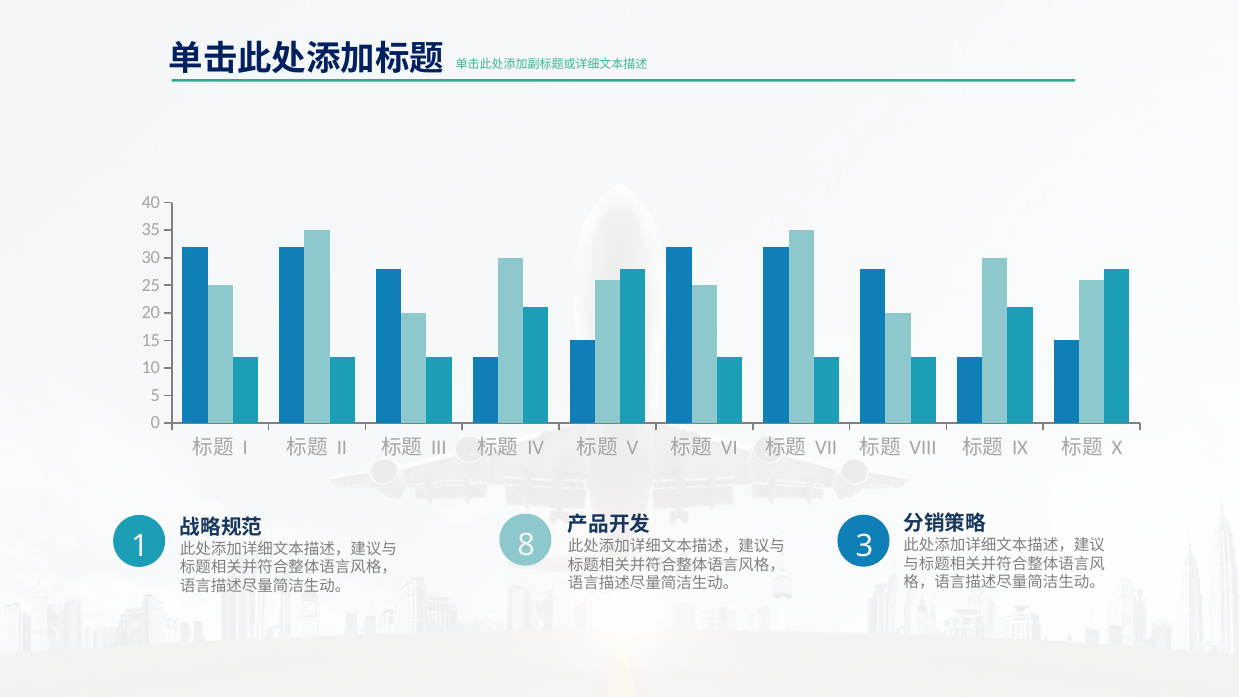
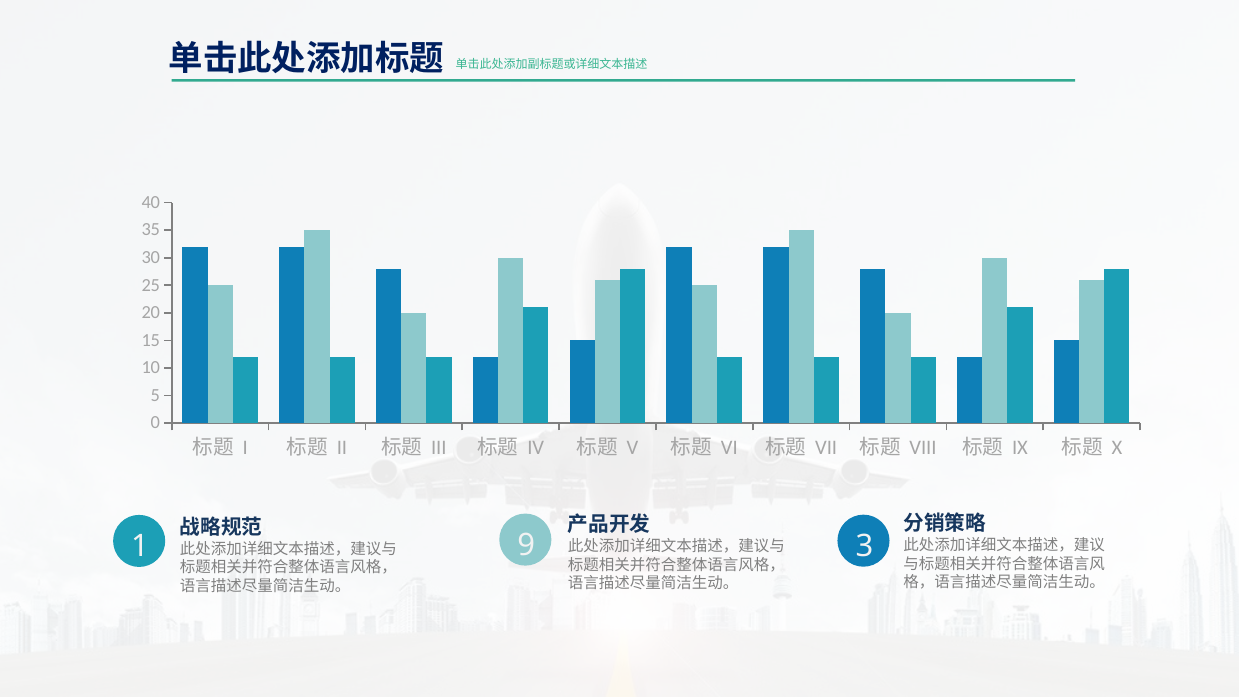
8: 8 -> 9 (526, 545)
